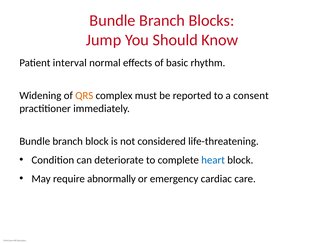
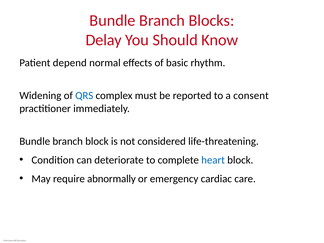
Jump: Jump -> Delay (104, 40)
interval: interval -> depend (70, 63)
QRS colour: orange -> blue (84, 96)
